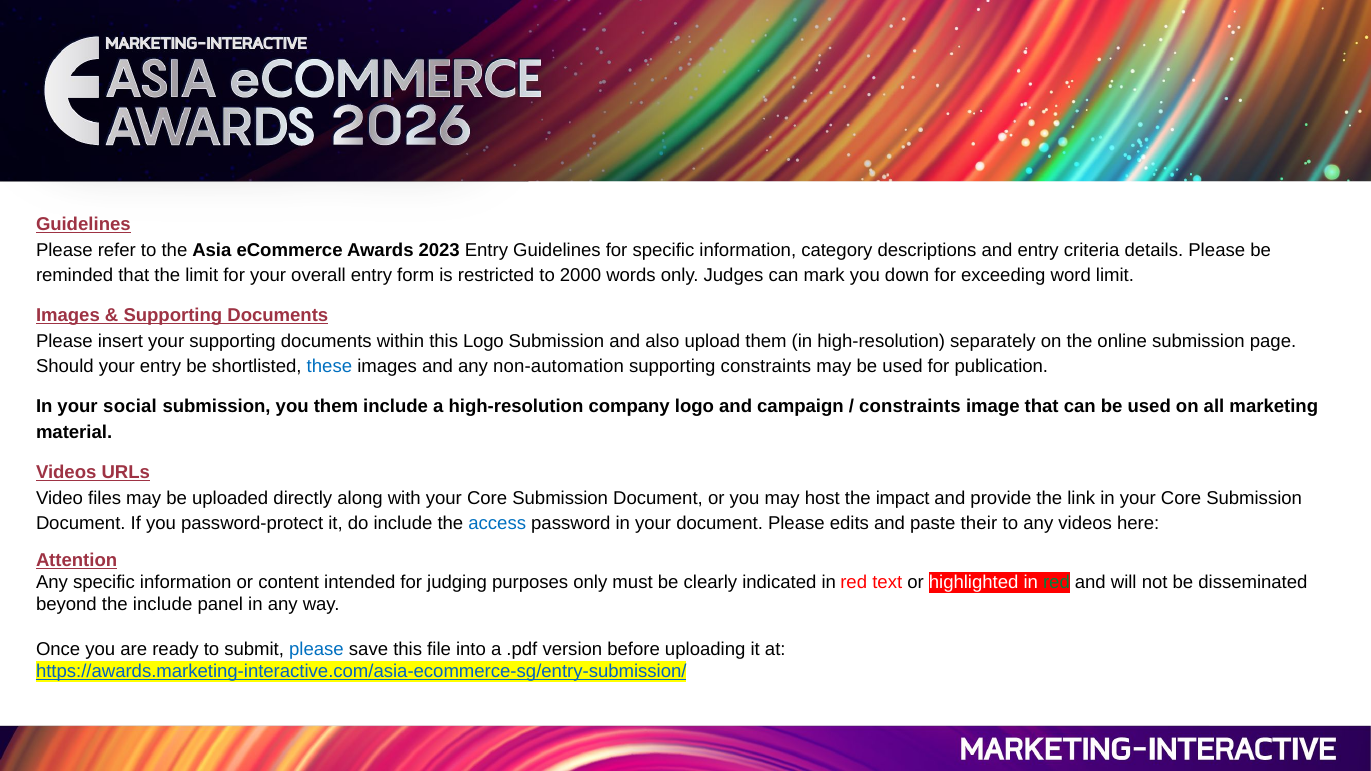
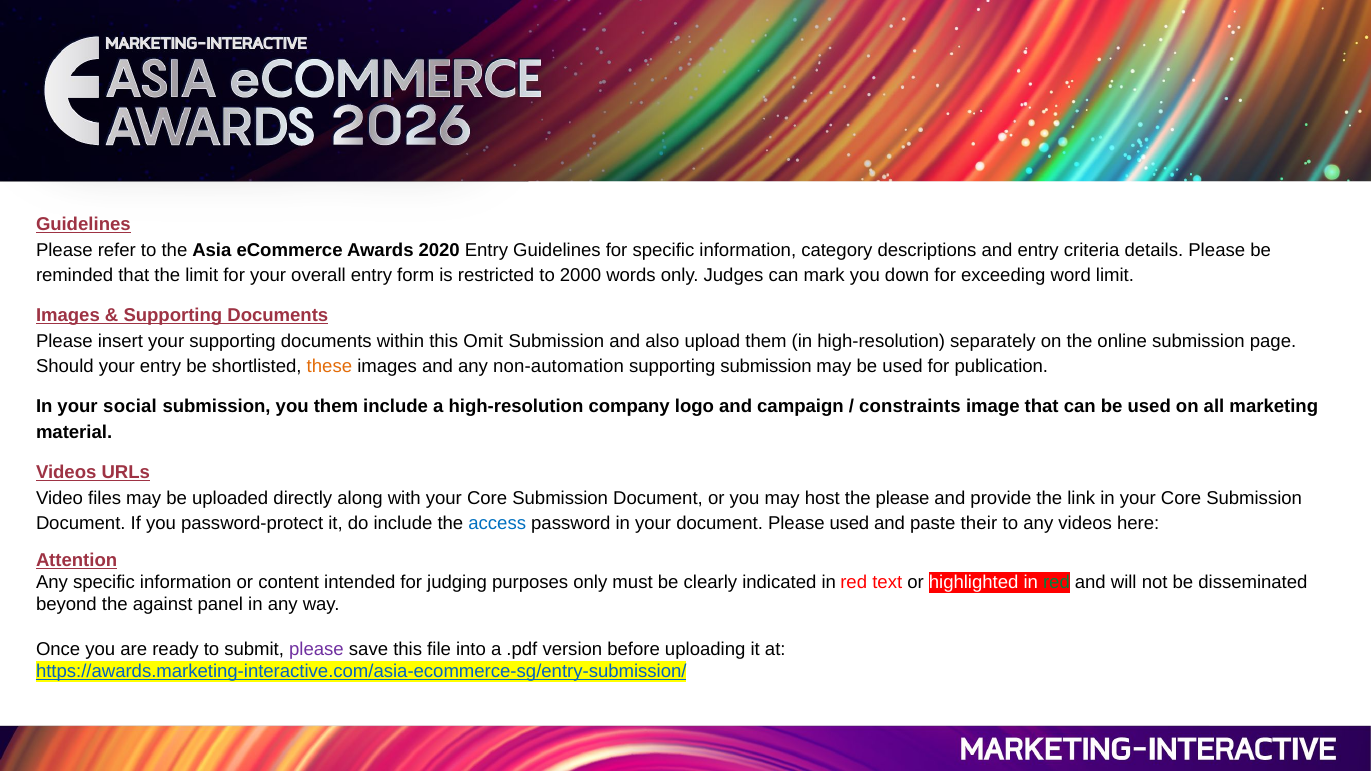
2023: 2023 -> 2020 (439, 250)
this Logo: Logo -> Omit (483, 341)
these colour: blue -> orange (329, 367)
supporting constraints: constraints -> submission (766, 367)
the impact: impact -> please (903, 498)
Please edits: edits -> used (849, 524)
the include: include -> against (163, 605)
please colour: blue -> purple (316, 649)
